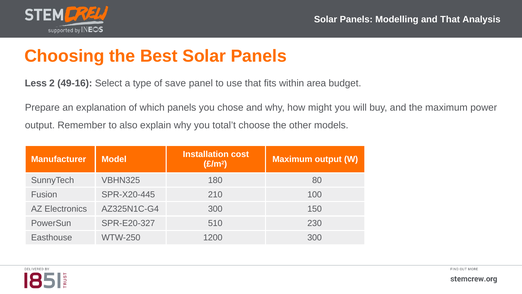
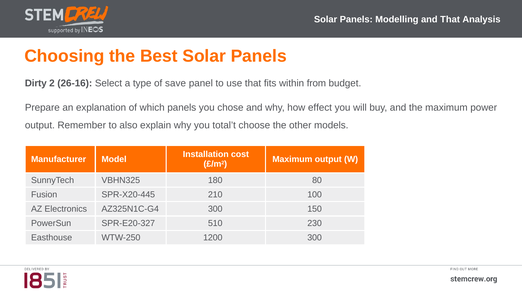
Less: Less -> Dirty (36, 83)
49-16: 49-16 -> 26-16 (75, 83)
area: area -> from (316, 83)
might: might -> effect (320, 107)
